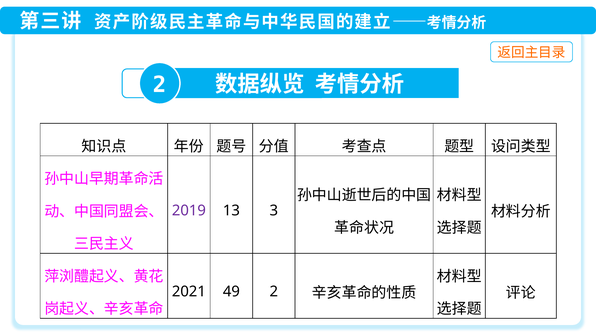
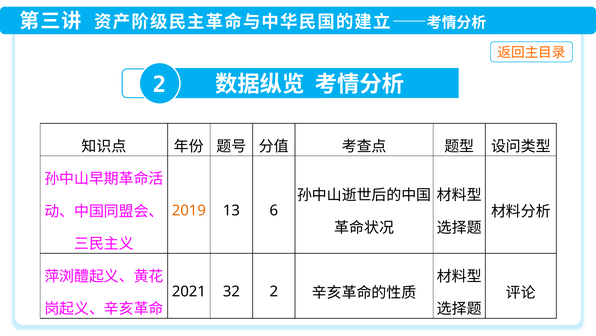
2019 colour: purple -> orange (189, 210)
3: 3 -> 6 (274, 210)
49: 49 -> 32 (231, 291)
